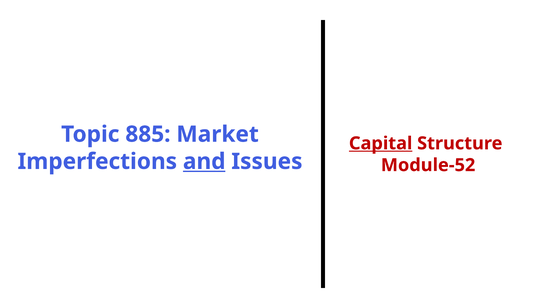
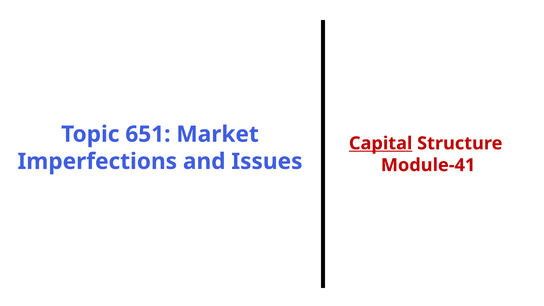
885: 885 -> 651 (148, 134)
and underline: present -> none (204, 161)
Module-52: Module-52 -> Module-41 (428, 165)
